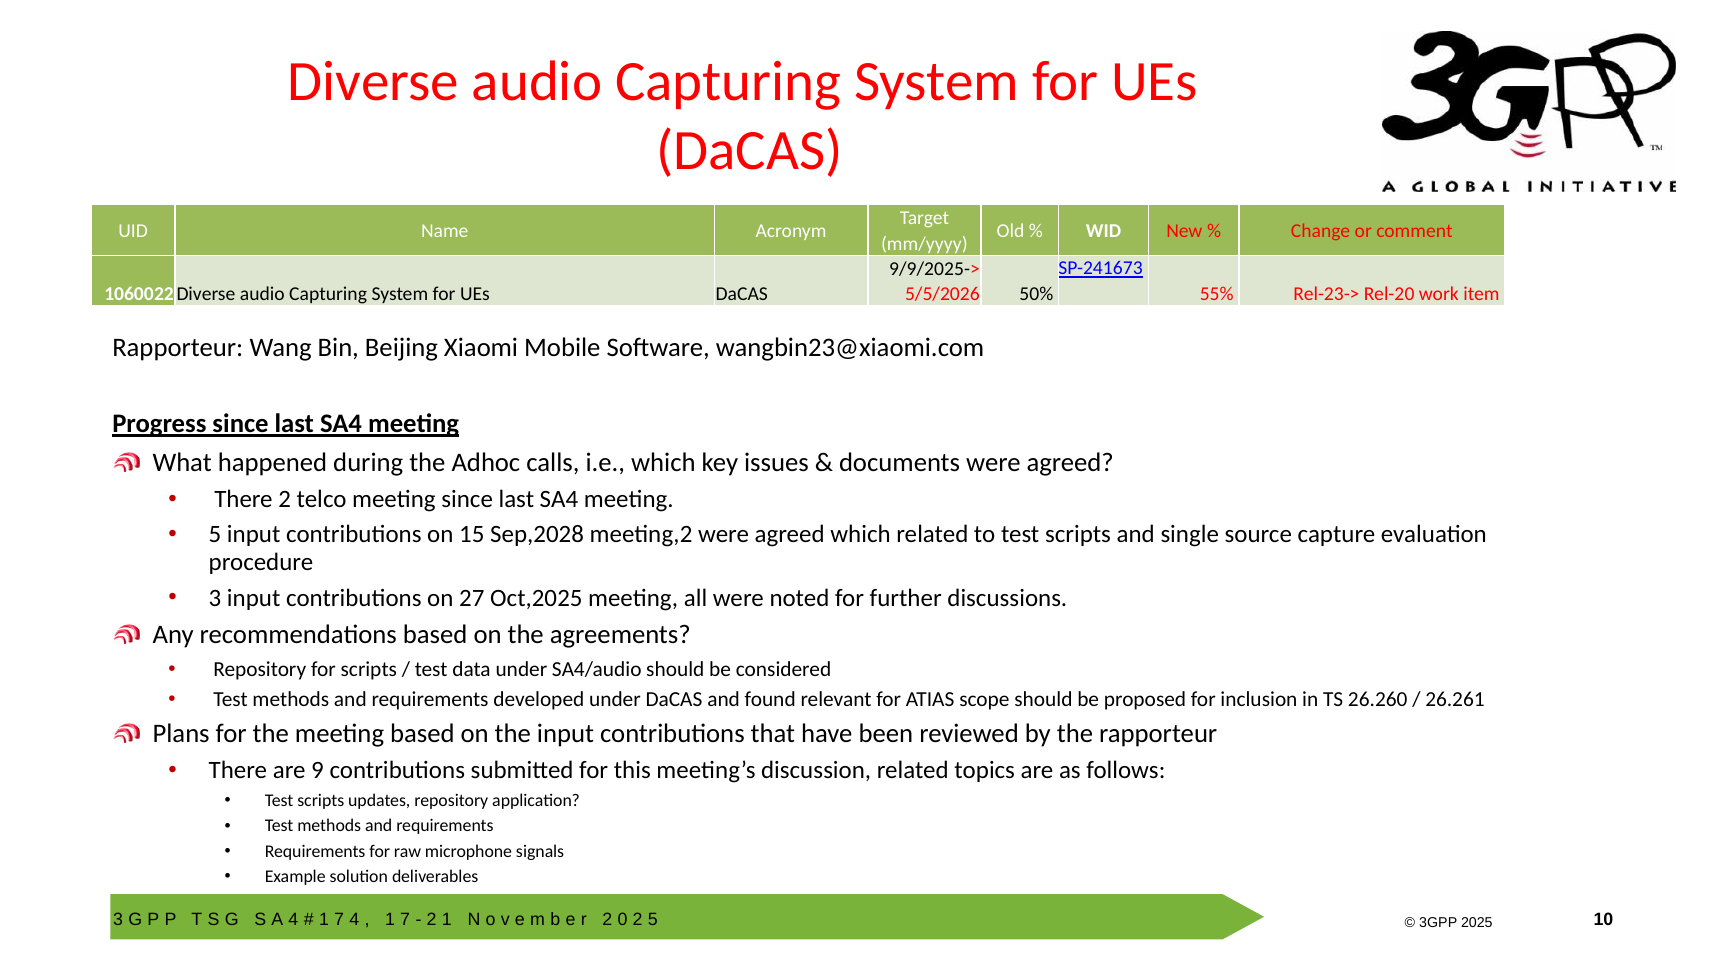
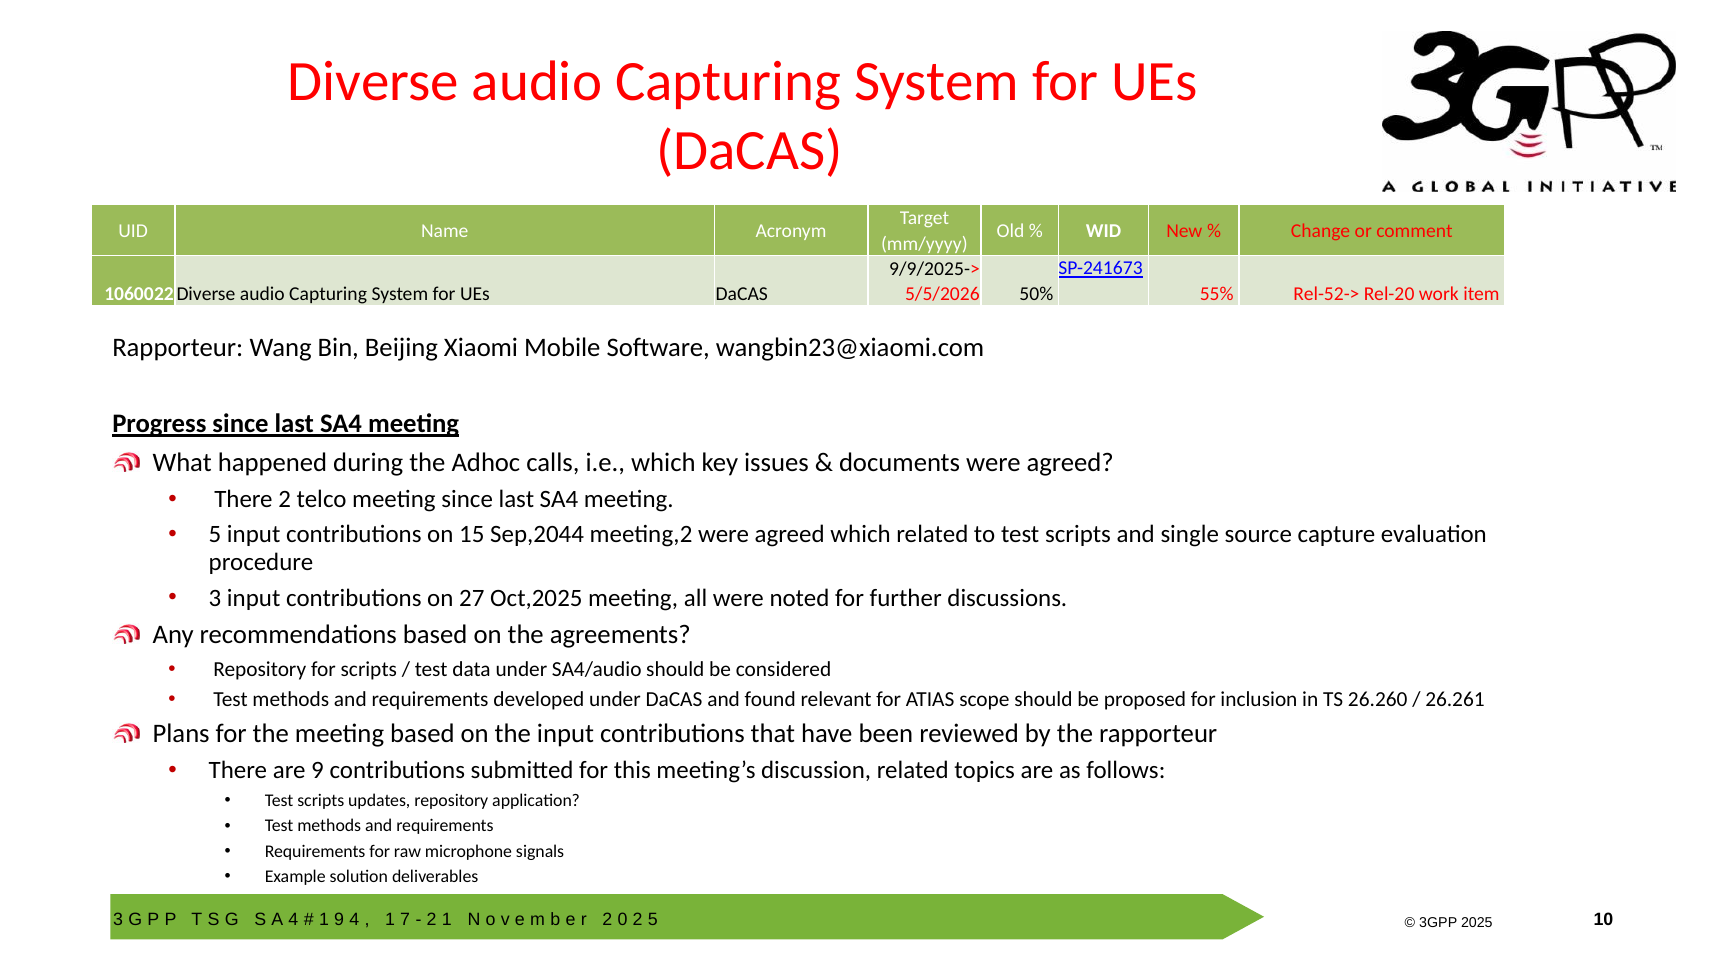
Rel-23->: Rel-23-> -> Rel-52-> (1326, 294)
Sep,2028: Sep,2028 -> Sep,2044 (537, 535)
7: 7 -> 9 (339, 920)
